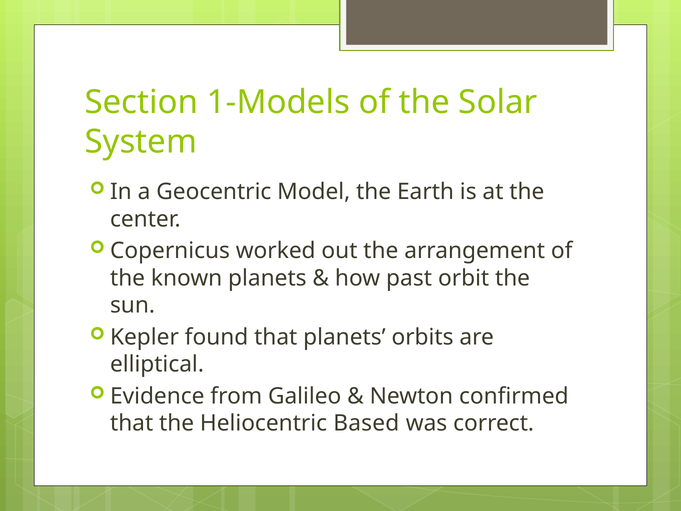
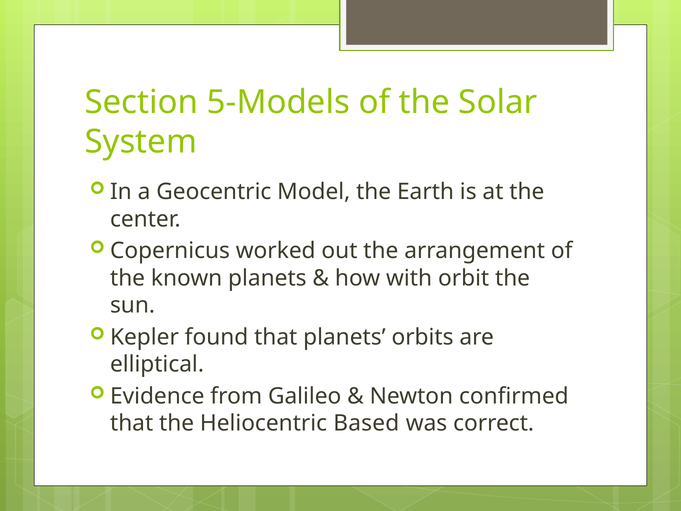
1-Models: 1-Models -> 5-Models (278, 102)
past: past -> with (409, 278)
